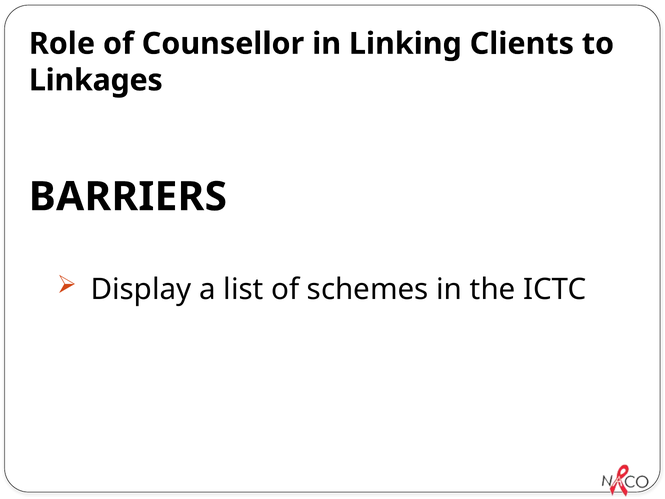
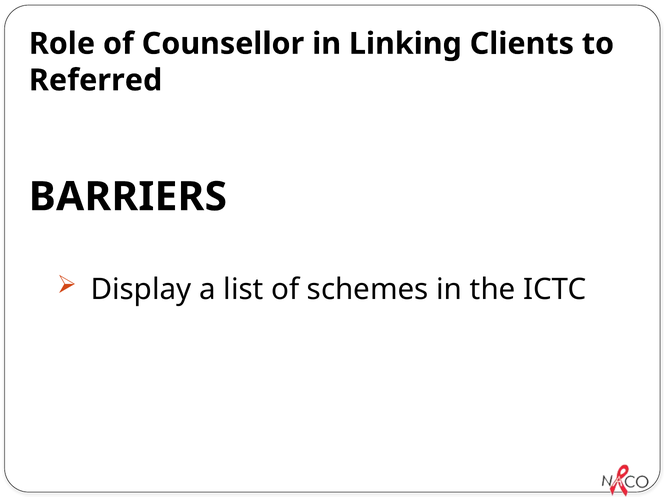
Linkages: Linkages -> Referred (96, 80)
